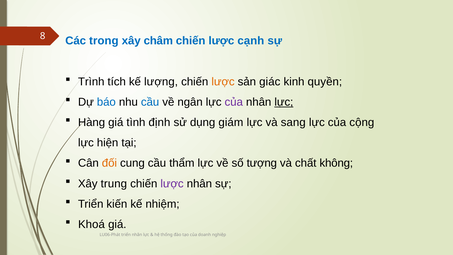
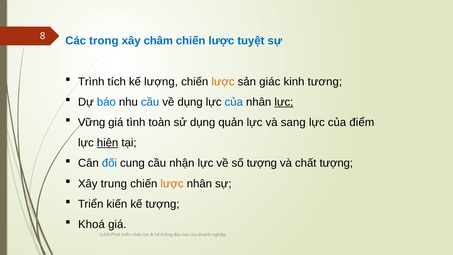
cạnh: cạnh -> tuyệt (251, 41)
quyền: quyền -> tương (325, 82)
về ngân: ngân -> dụng (190, 102)
của colour: purple -> blue (234, 102)
Hàng: Hàng -> Vững (92, 122)
định: định -> toàn (160, 122)
giám: giám -> quản (231, 122)
cộng: cộng -> điểm (362, 122)
hiện underline: none -> present (108, 143)
đối colour: orange -> blue (109, 163)
thẩm: thẩm -> nhận (182, 163)
chất không: không -> tượng (336, 163)
lược colour: purple -> orange (172, 183)
kế nhiệm: nhiệm -> tượng (163, 204)
